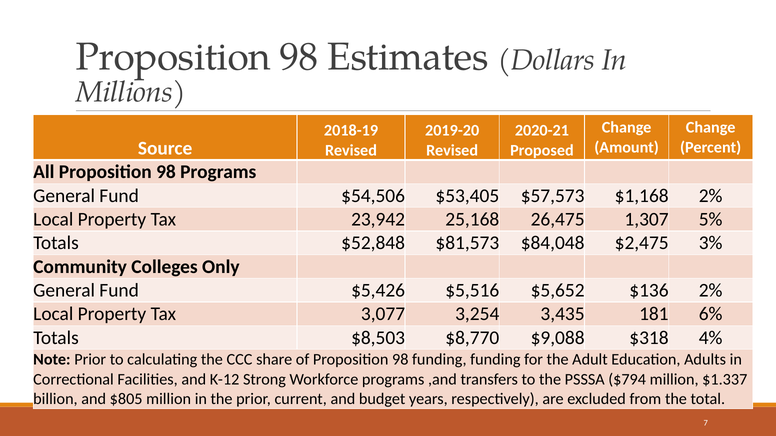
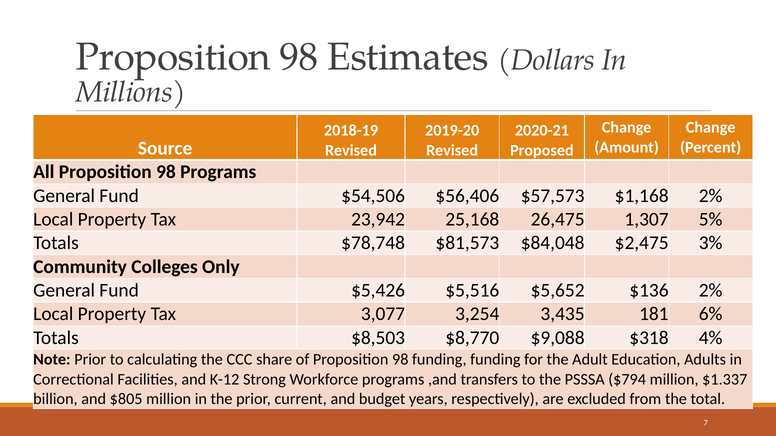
$53,405: $53,405 -> $56,406 (467, 196)
$52,848: $52,848 -> $78,748 (373, 243)
